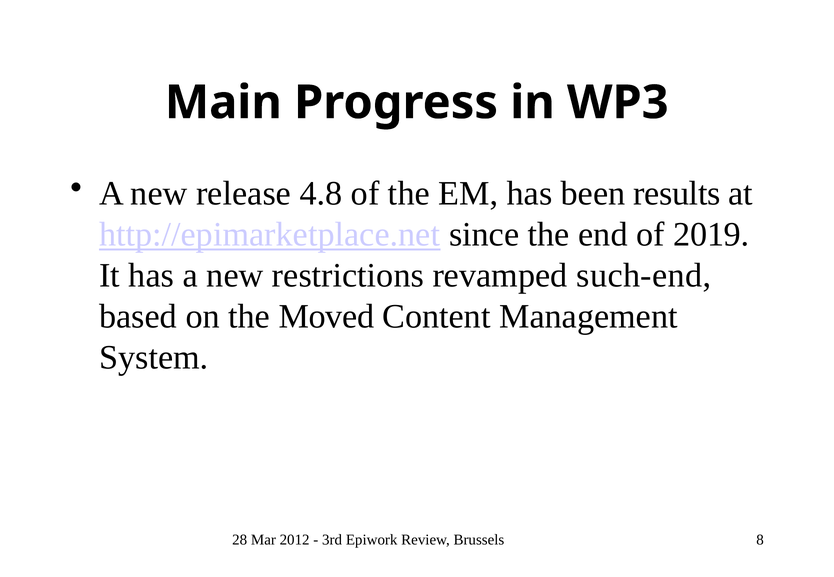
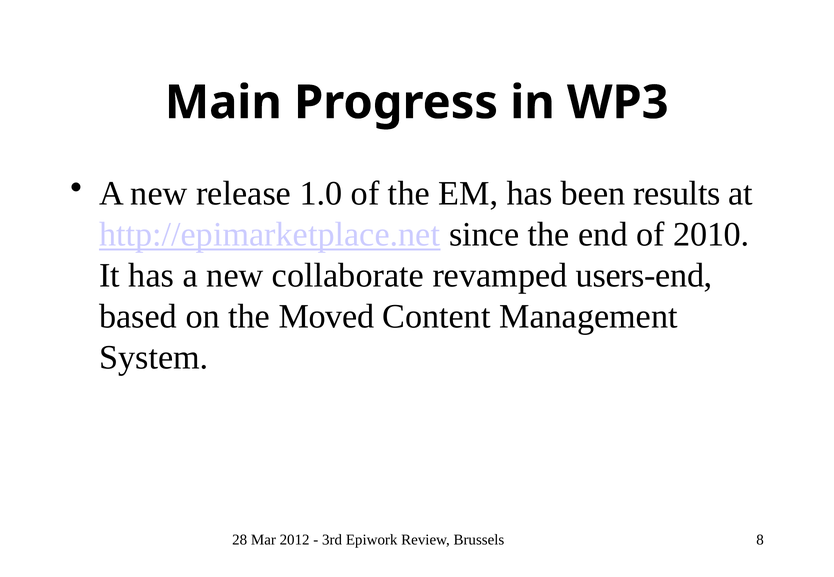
4.8: 4.8 -> 1.0 (321, 194)
2019: 2019 -> 2010 (711, 235)
restrictions: restrictions -> collaborate (348, 276)
such-end: such-end -> users-end (644, 276)
